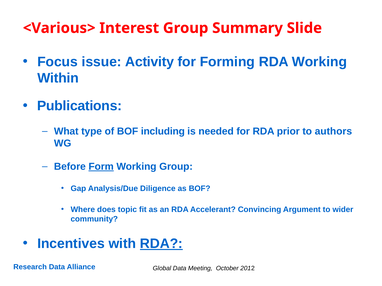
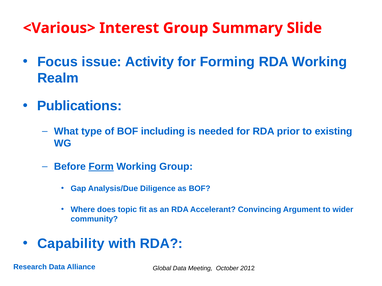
Within: Within -> Realm (58, 78)
authors: authors -> existing (333, 132)
Incentives: Incentives -> Capability (71, 244)
RDA underline: present -> none (161, 244)
